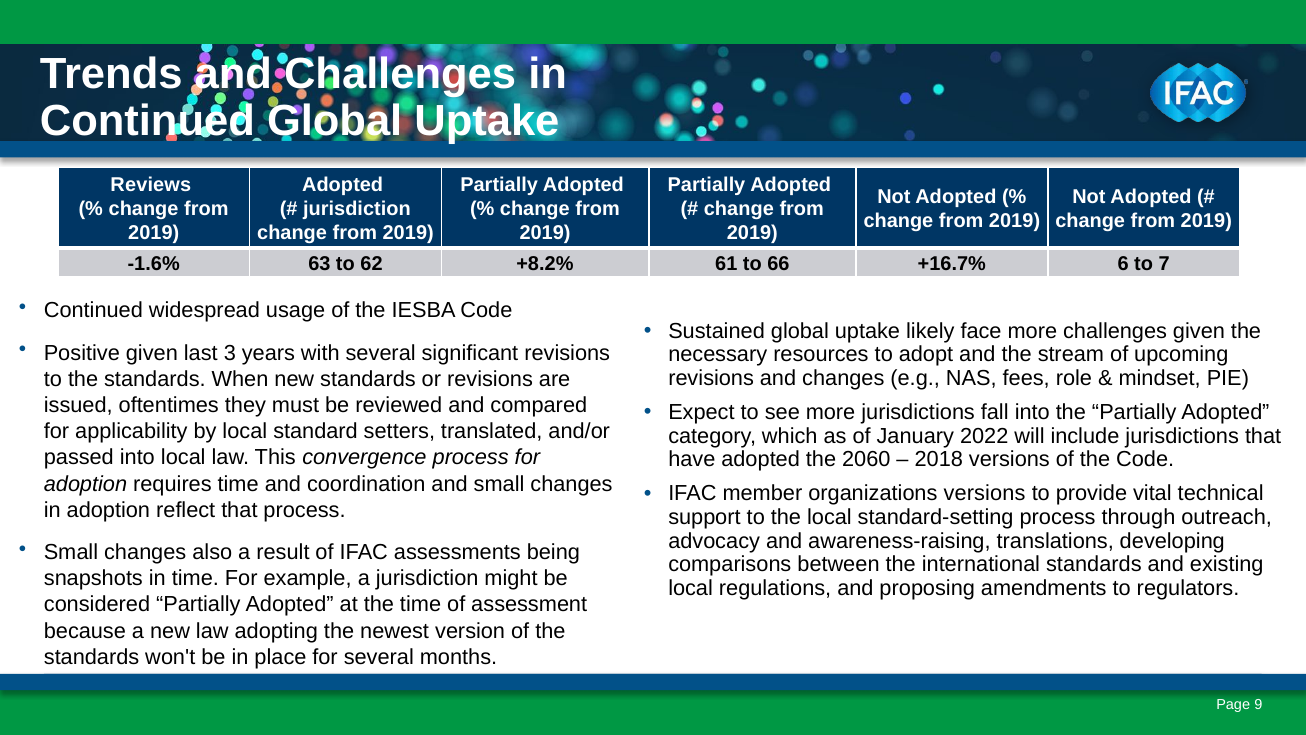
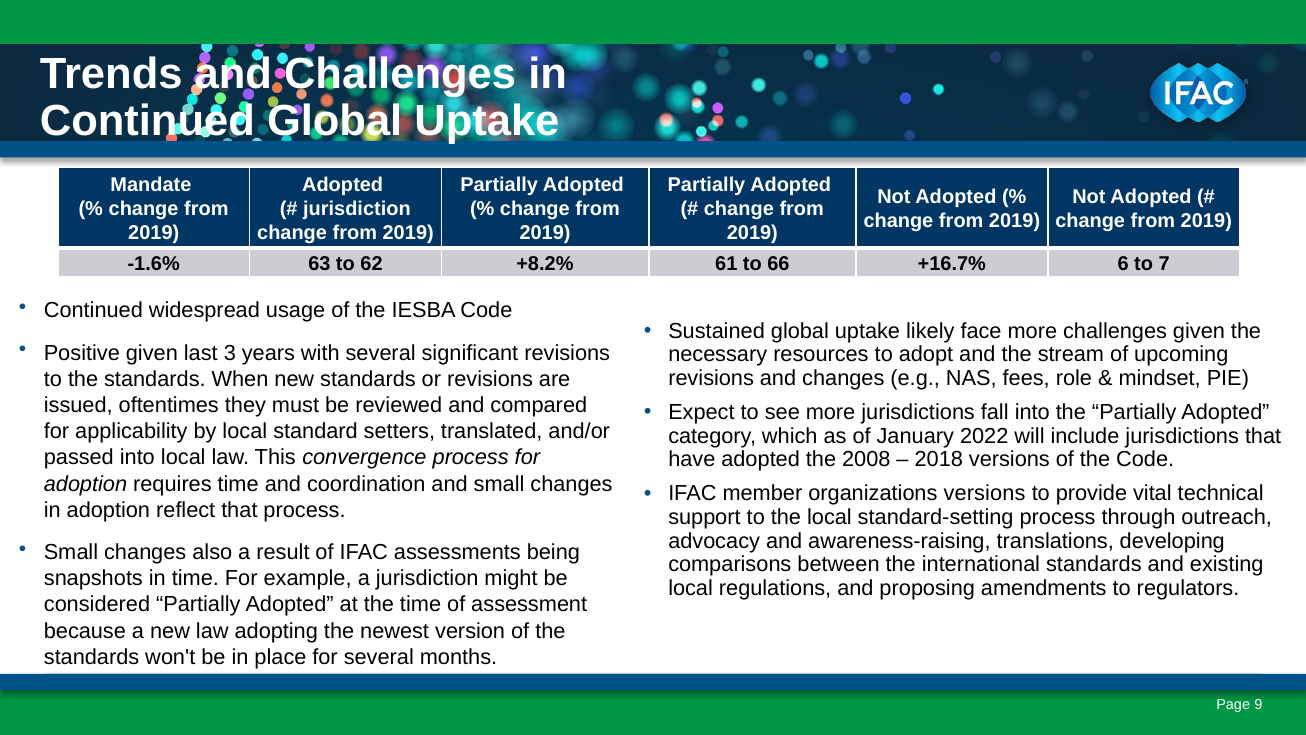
Reviews: Reviews -> Mandate (151, 185)
2060: 2060 -> 2008 (866, 459)
